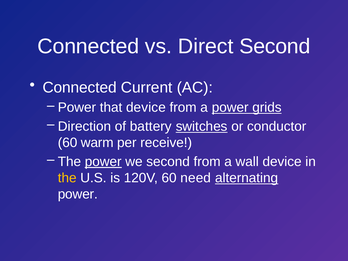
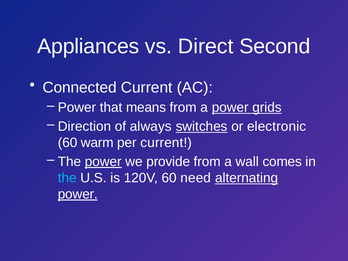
Connected: Connected -> Appliances (88, 46)
that device: device -> means (146, 107)
battery: battery -> always (151, 126)
conductor: conductor -> electronic (277, 126)
per receive: receive -> current (166, 143)
we second: second -> provide (168, 162)
wall device: device -> comes (282, 162)
the colour: yellow -> light blue (67, 178)
power underline: none -> present (78, 194)
